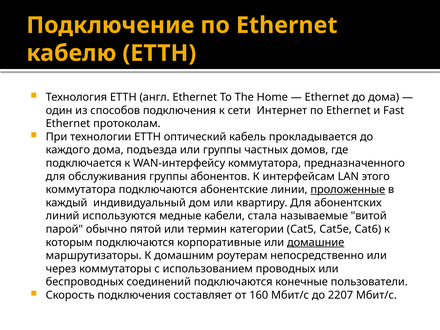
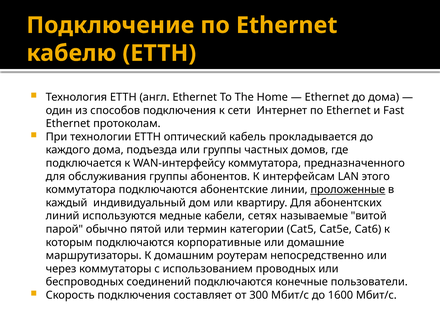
стала: стала -> сетях (262, 216)
домашние underline: present -> none (316, 242)
160: 160 -> 300 (259, 295)
2207: 2207 -> 1600 (341, 295)
